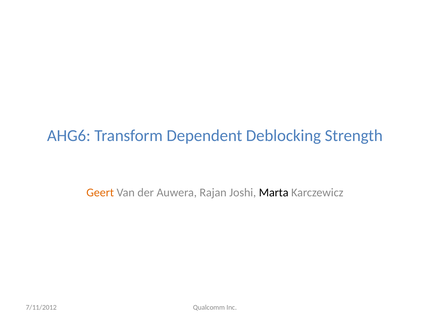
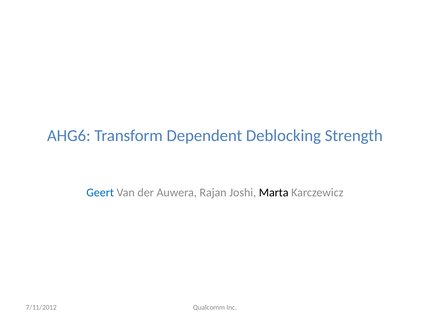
Geert colour: orange -> blue (100, 193)
